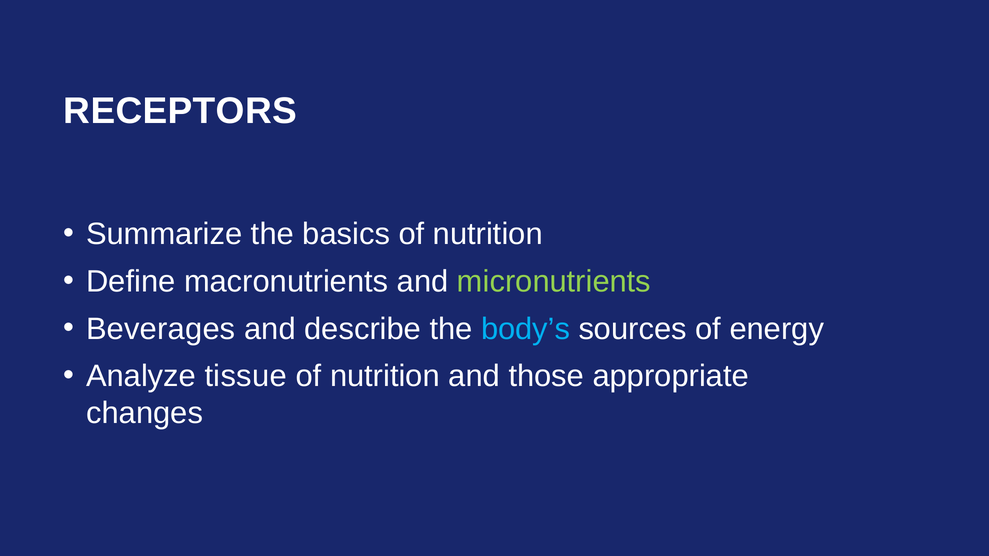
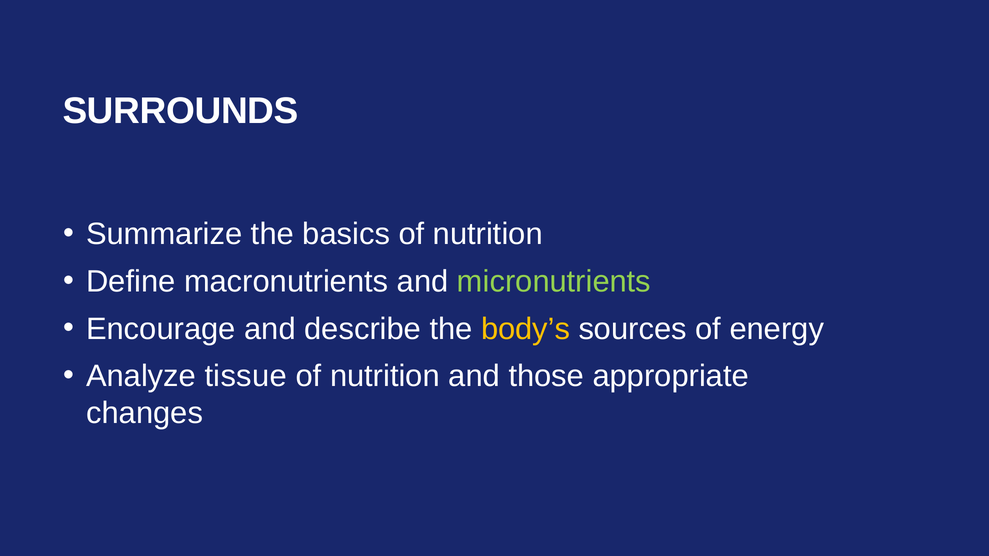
RECEPTORS: RECEPTORS -> SURROUNDS (181, 111)
Beverages: Beverages -> Encourage (161, 329)
body’s colour: light blue -> yellow (526, 329)
